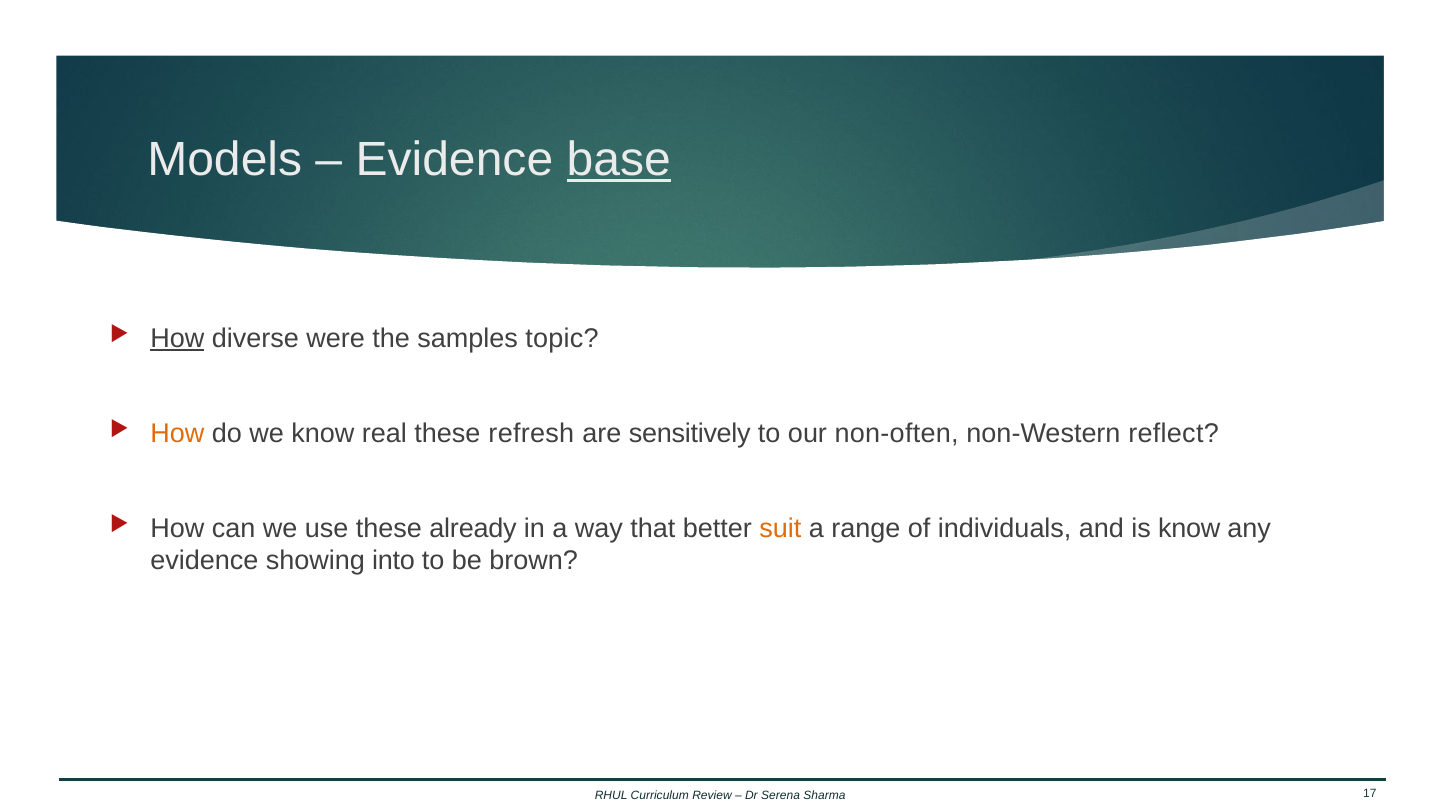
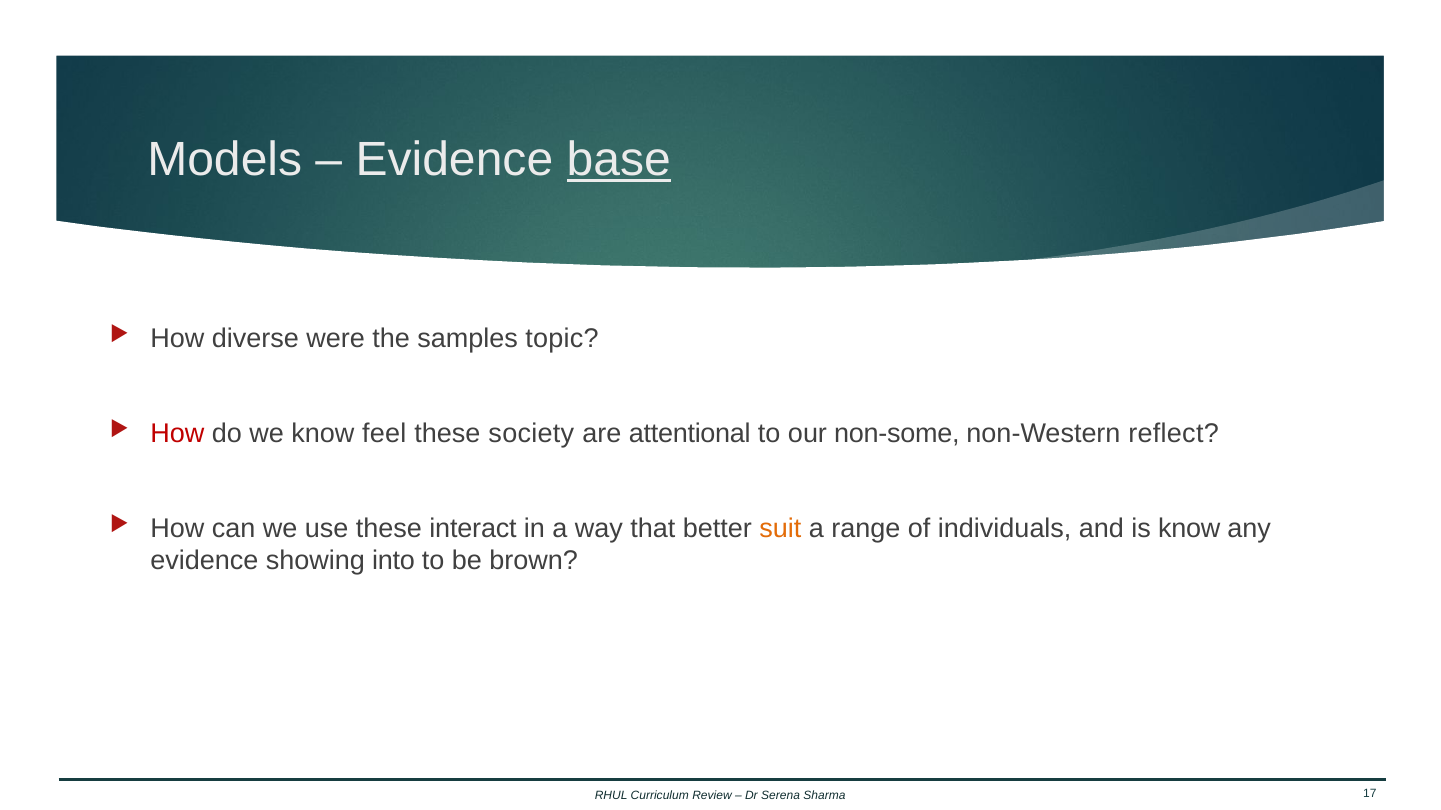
How underline: present -> none (177, 339)
How colour: orange -> red (177, 434)
real: real -> feel (384, 434)
refresh: refresh -> society (531, 434)
sensitively: sensitively -> attentional (690, 434)
non-often: non-often -> non-some (897, 434)
already: already -> interact (473, 528)
